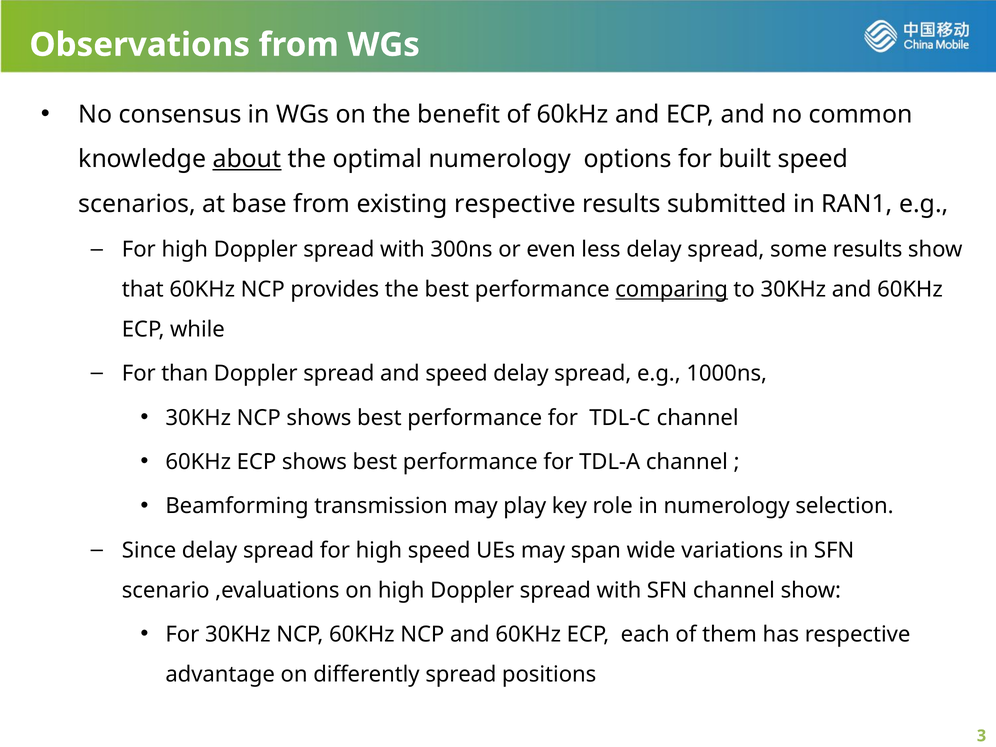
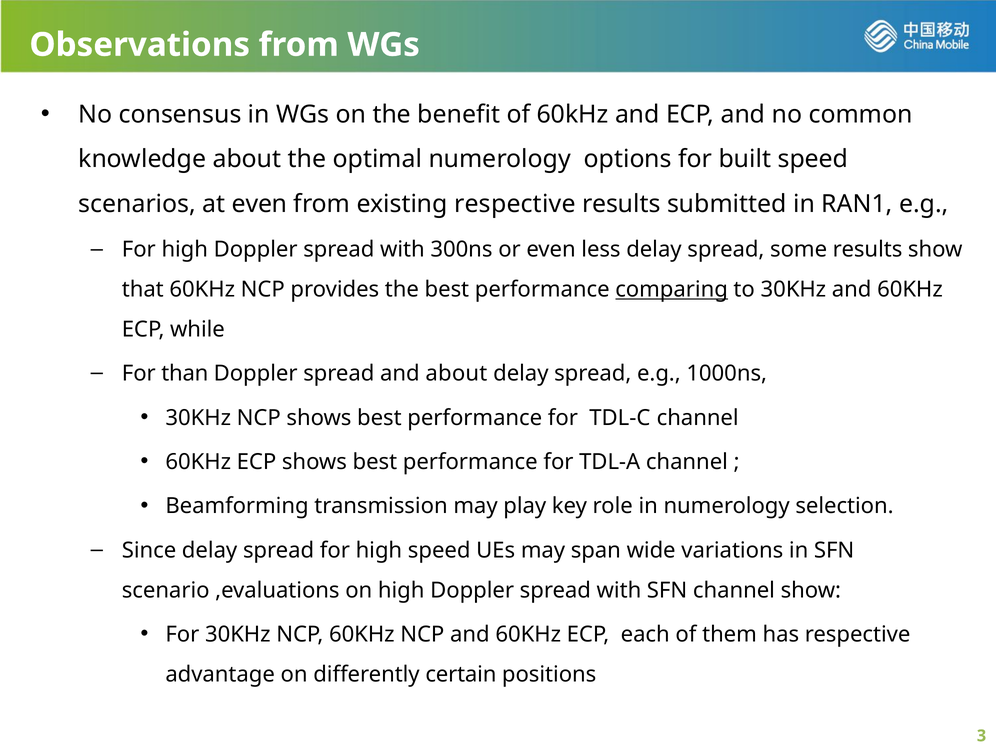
about underline: present -> none (247, 159)
at base: base -> even (260, 204)
and speed: speed -> about (456, 373)
differently spread: spread -> certain (461, 674)
